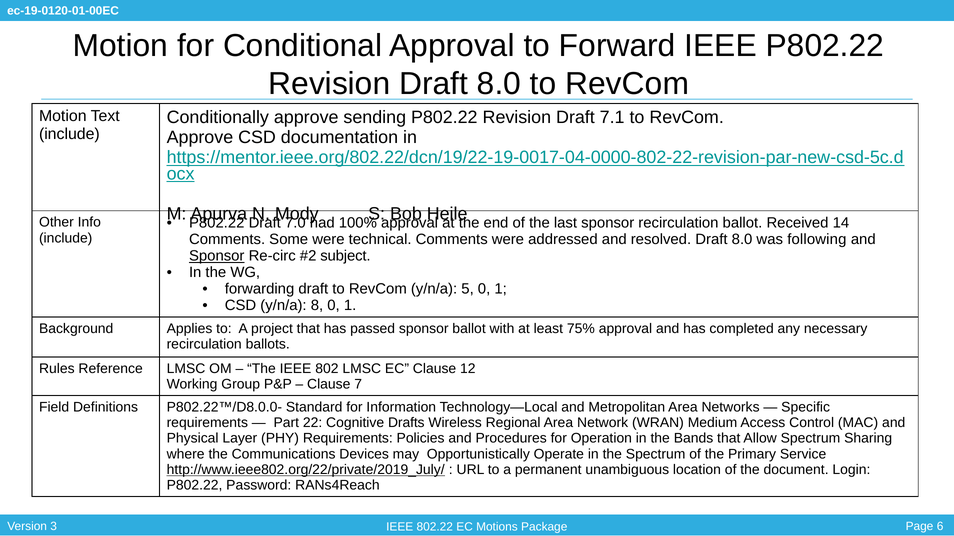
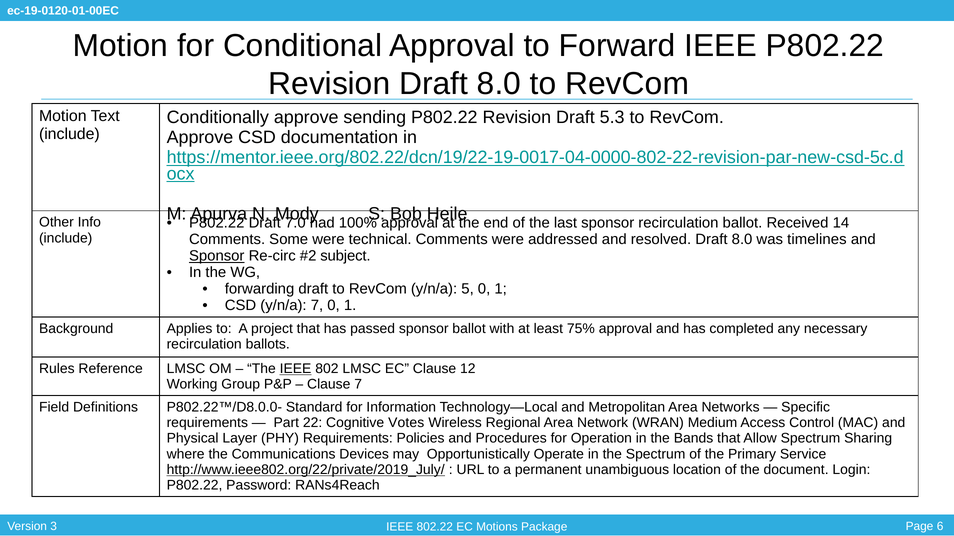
7.1: 7.1 -> 5.3 (612, 118)
following: following -> timelines (817, 240)
y/n/a 8: 8 -> 7 (317, 306)
IEEE underline: none -> present (296, 369)
Drafts: Drafts -> Votes (406, 423)
